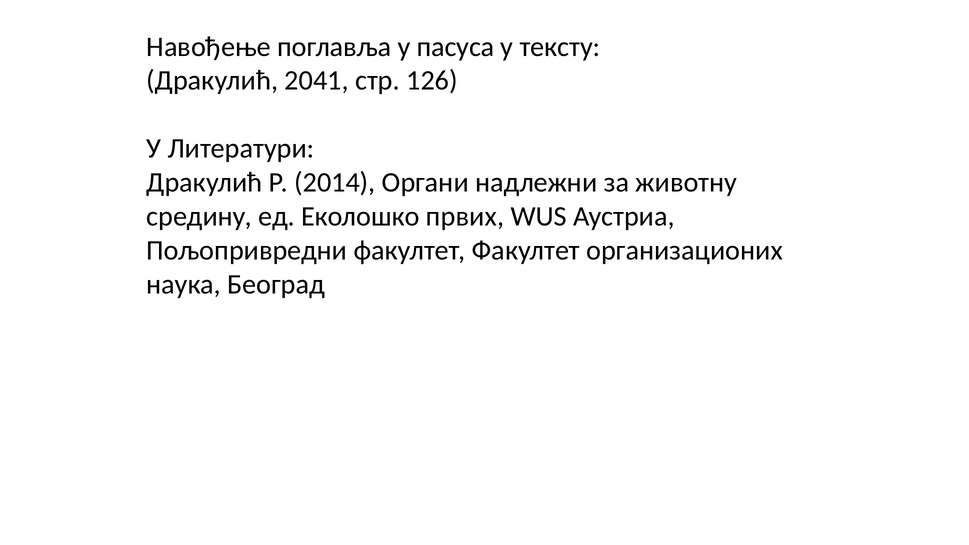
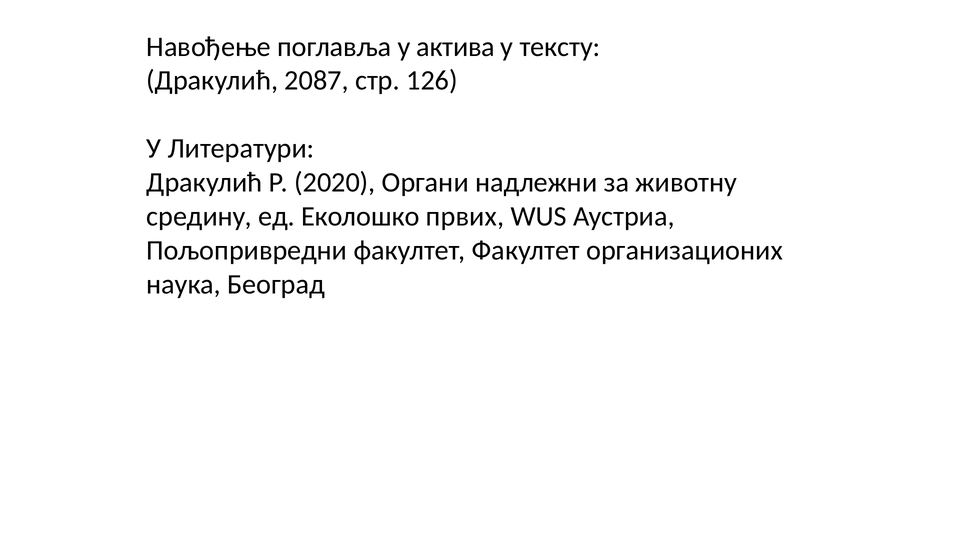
пасуса: пасуса -> актива (456, 47)
2041: 2041 -> 2087 (317, 81)
2014: 2014 -> 2020 (335, 182)
